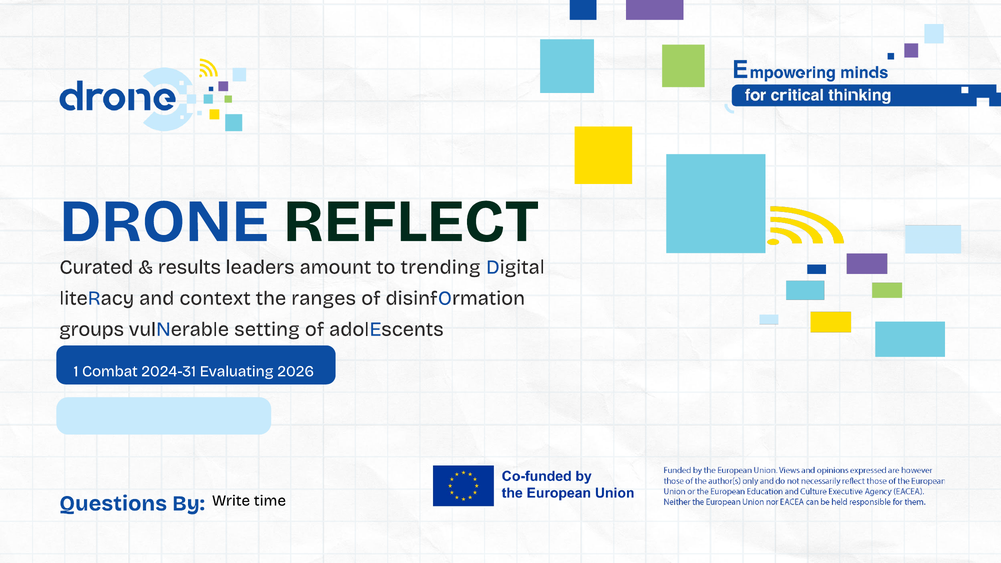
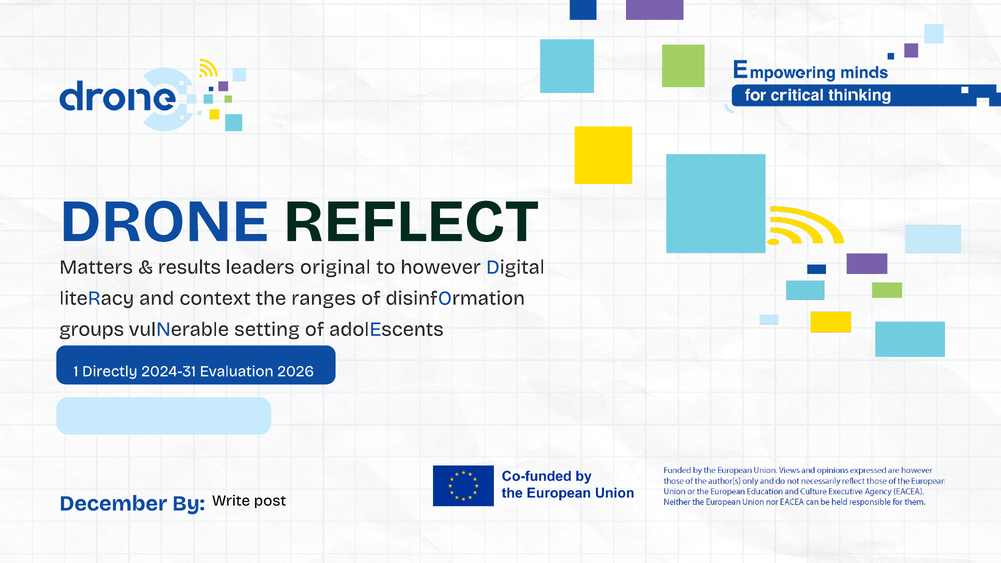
Curated: Curated -> Matters (96, 267)
amount: amount -> original (335, 267)
trending: trending -> however (441, 267)
Combat: Combat -> Directly (110, 371)
Evaluating: Evaluating -> Evaluation (237, 371)
Questions: Questions -> December (113, 503)
time: time -> post (270, 501)
